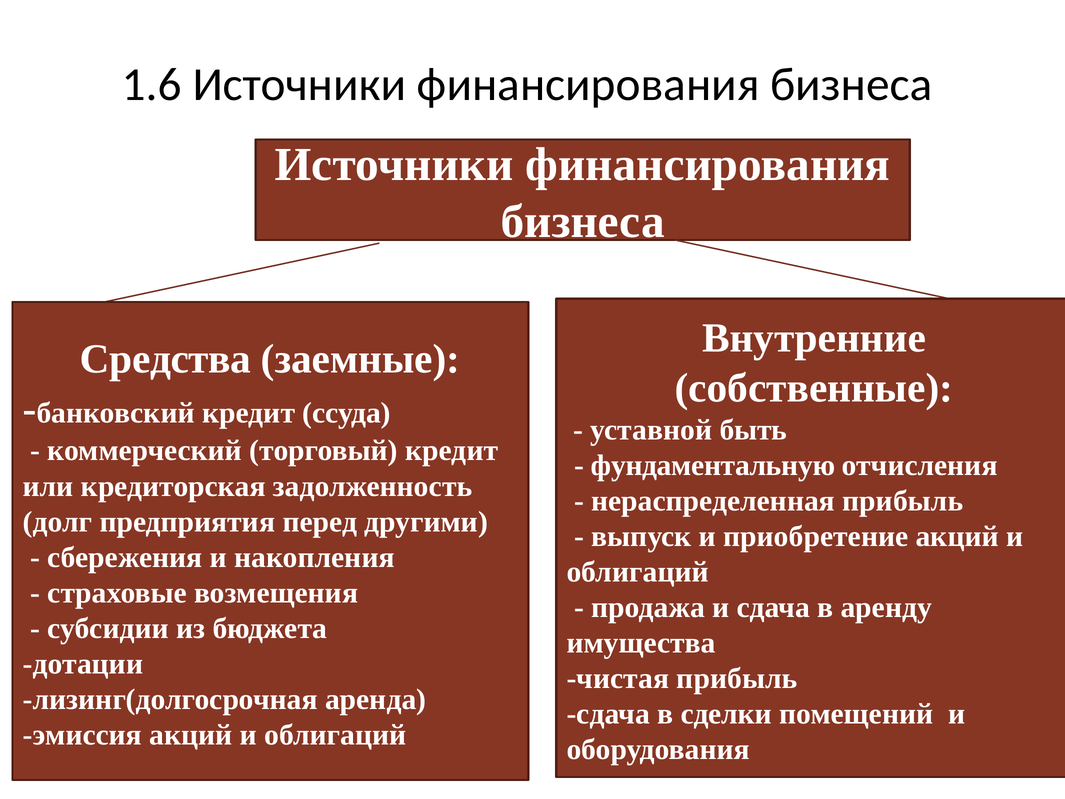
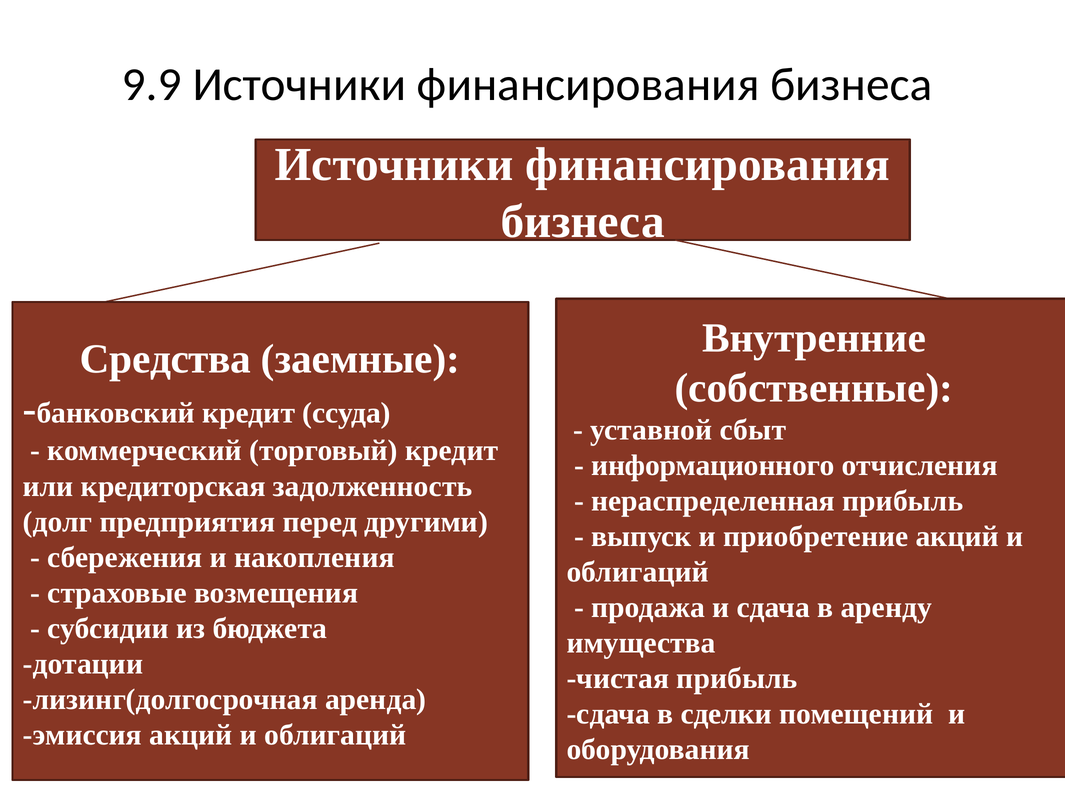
1.6: 1.6 -> 9.9 (152, 85)
быть: быть -> сбыт (753, 430)
фундаментальную: фундаментальную -> информационного (713, 465)
